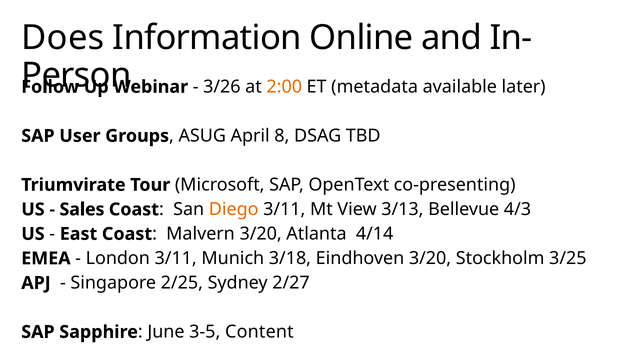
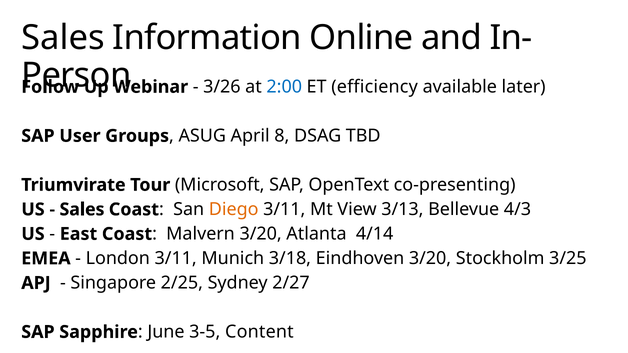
Does: Does -> Sales (63, 38)
2:00 colour: orange -> blue (284, 87)
metadata: metadata -> efficiency (375, 87)
